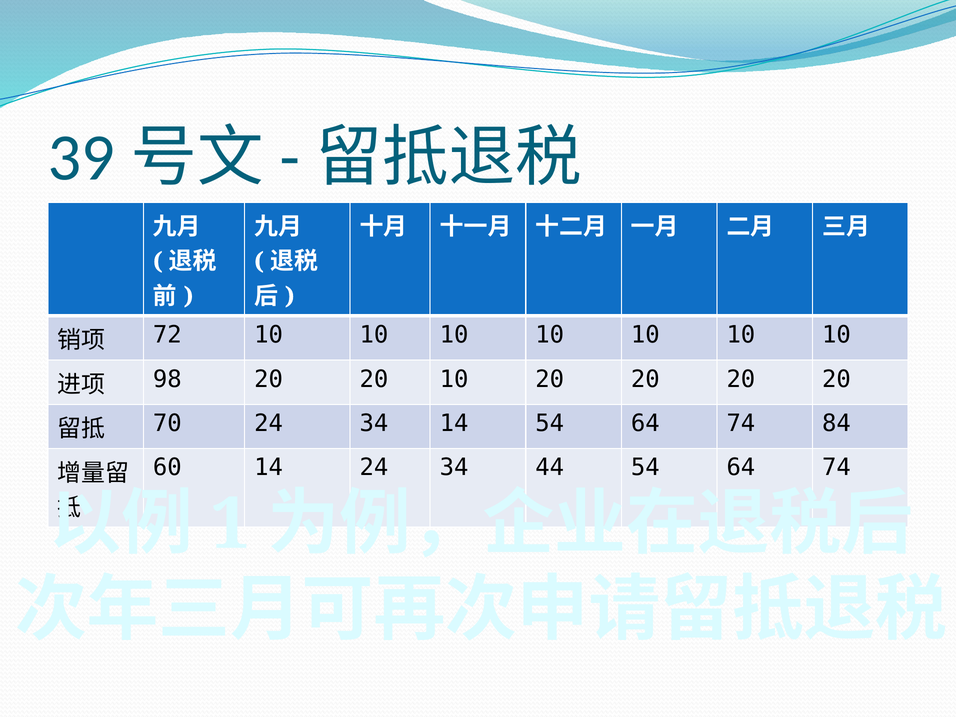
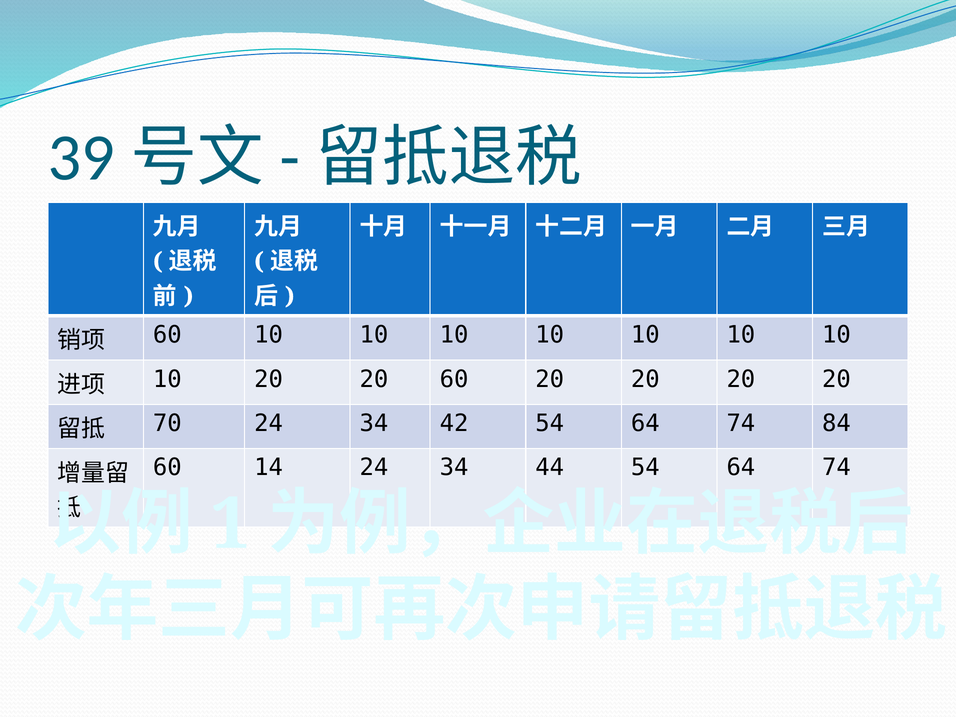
72: 72 -> 60 (167, 335)
98: 98 -> 10 (167, 379)
20 10: 10 -> 60 (454, 379)
34 14: 14 -> 42 (454, 423)
